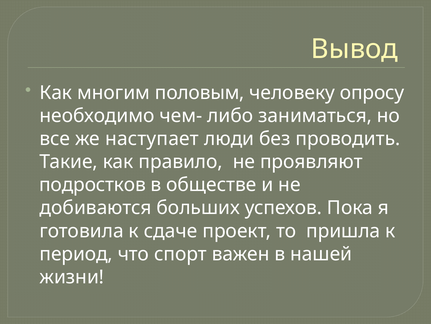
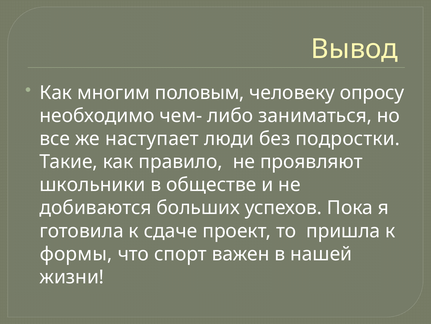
проводить: проводить -> подростки (348, 139)
подростков: подростков -> школьники (92, 185)
период: период -> формы (76, 253)
